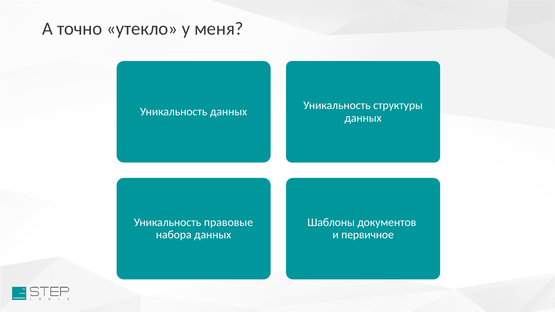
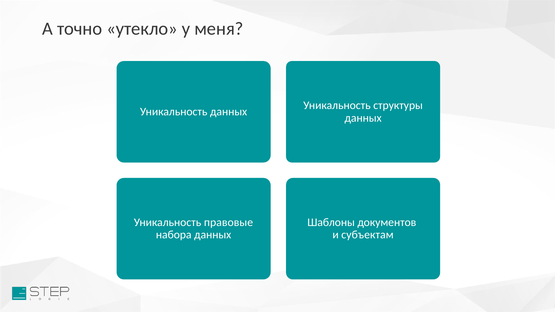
первичное: первичное -> субъектам (367, 235)
